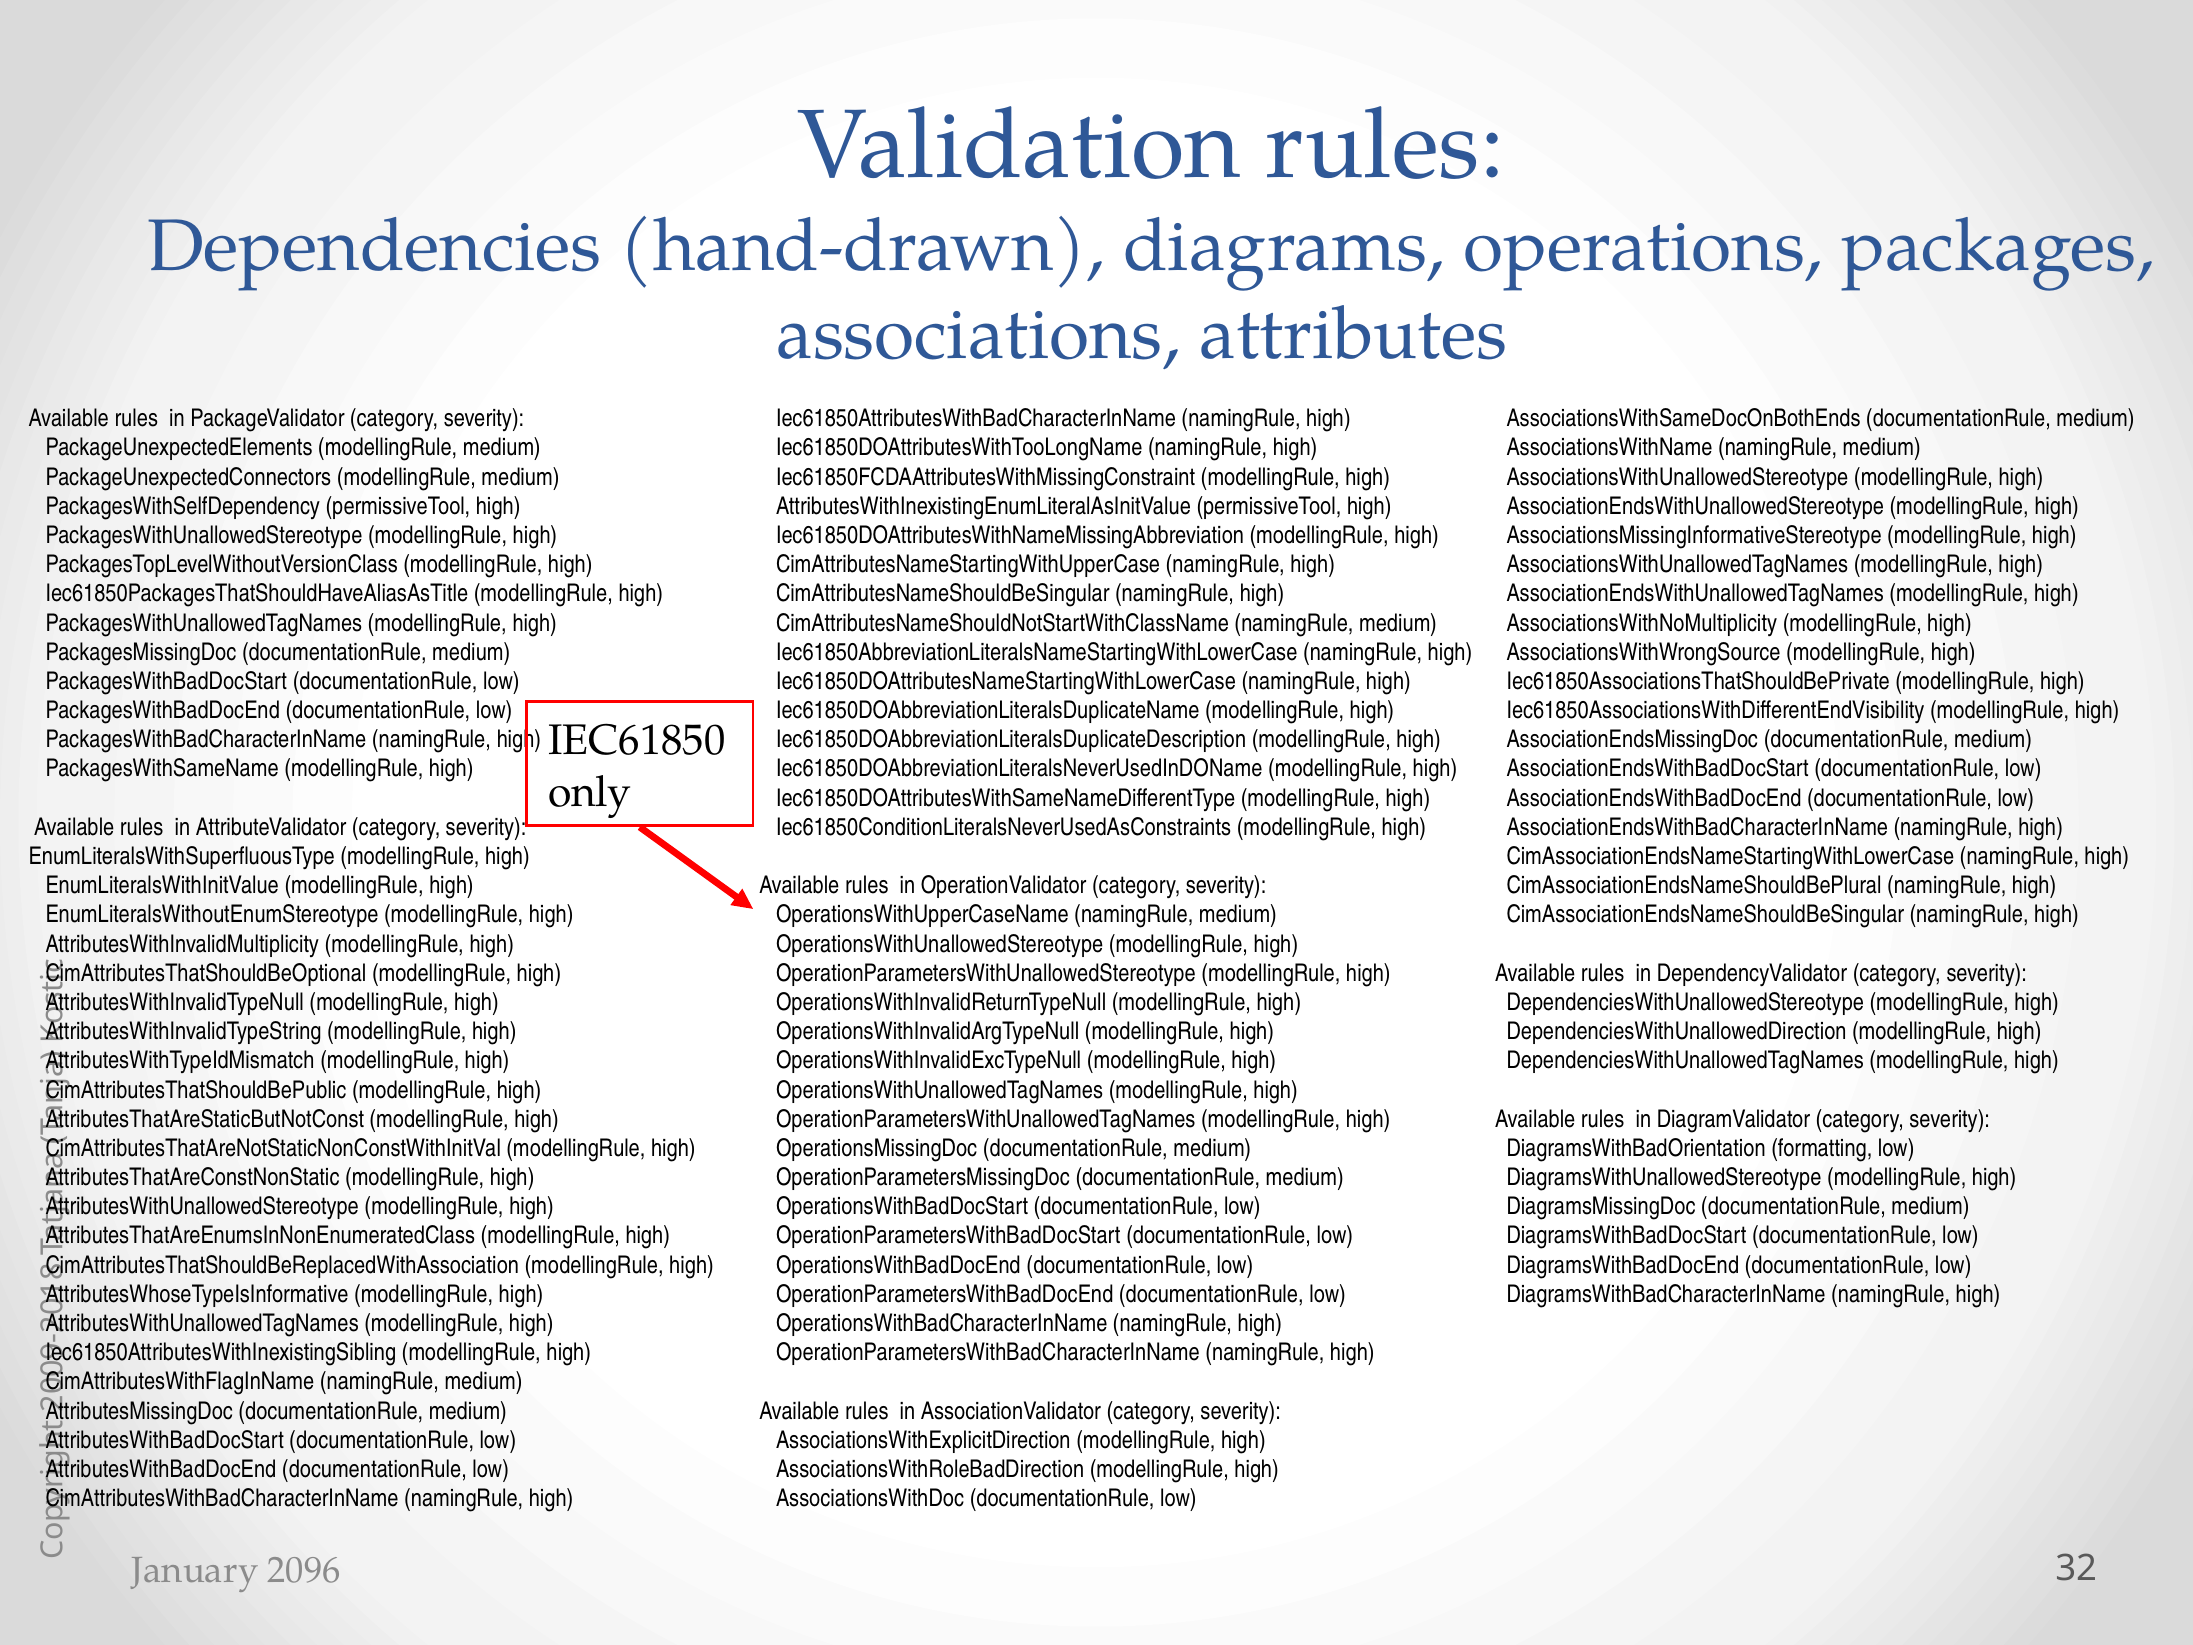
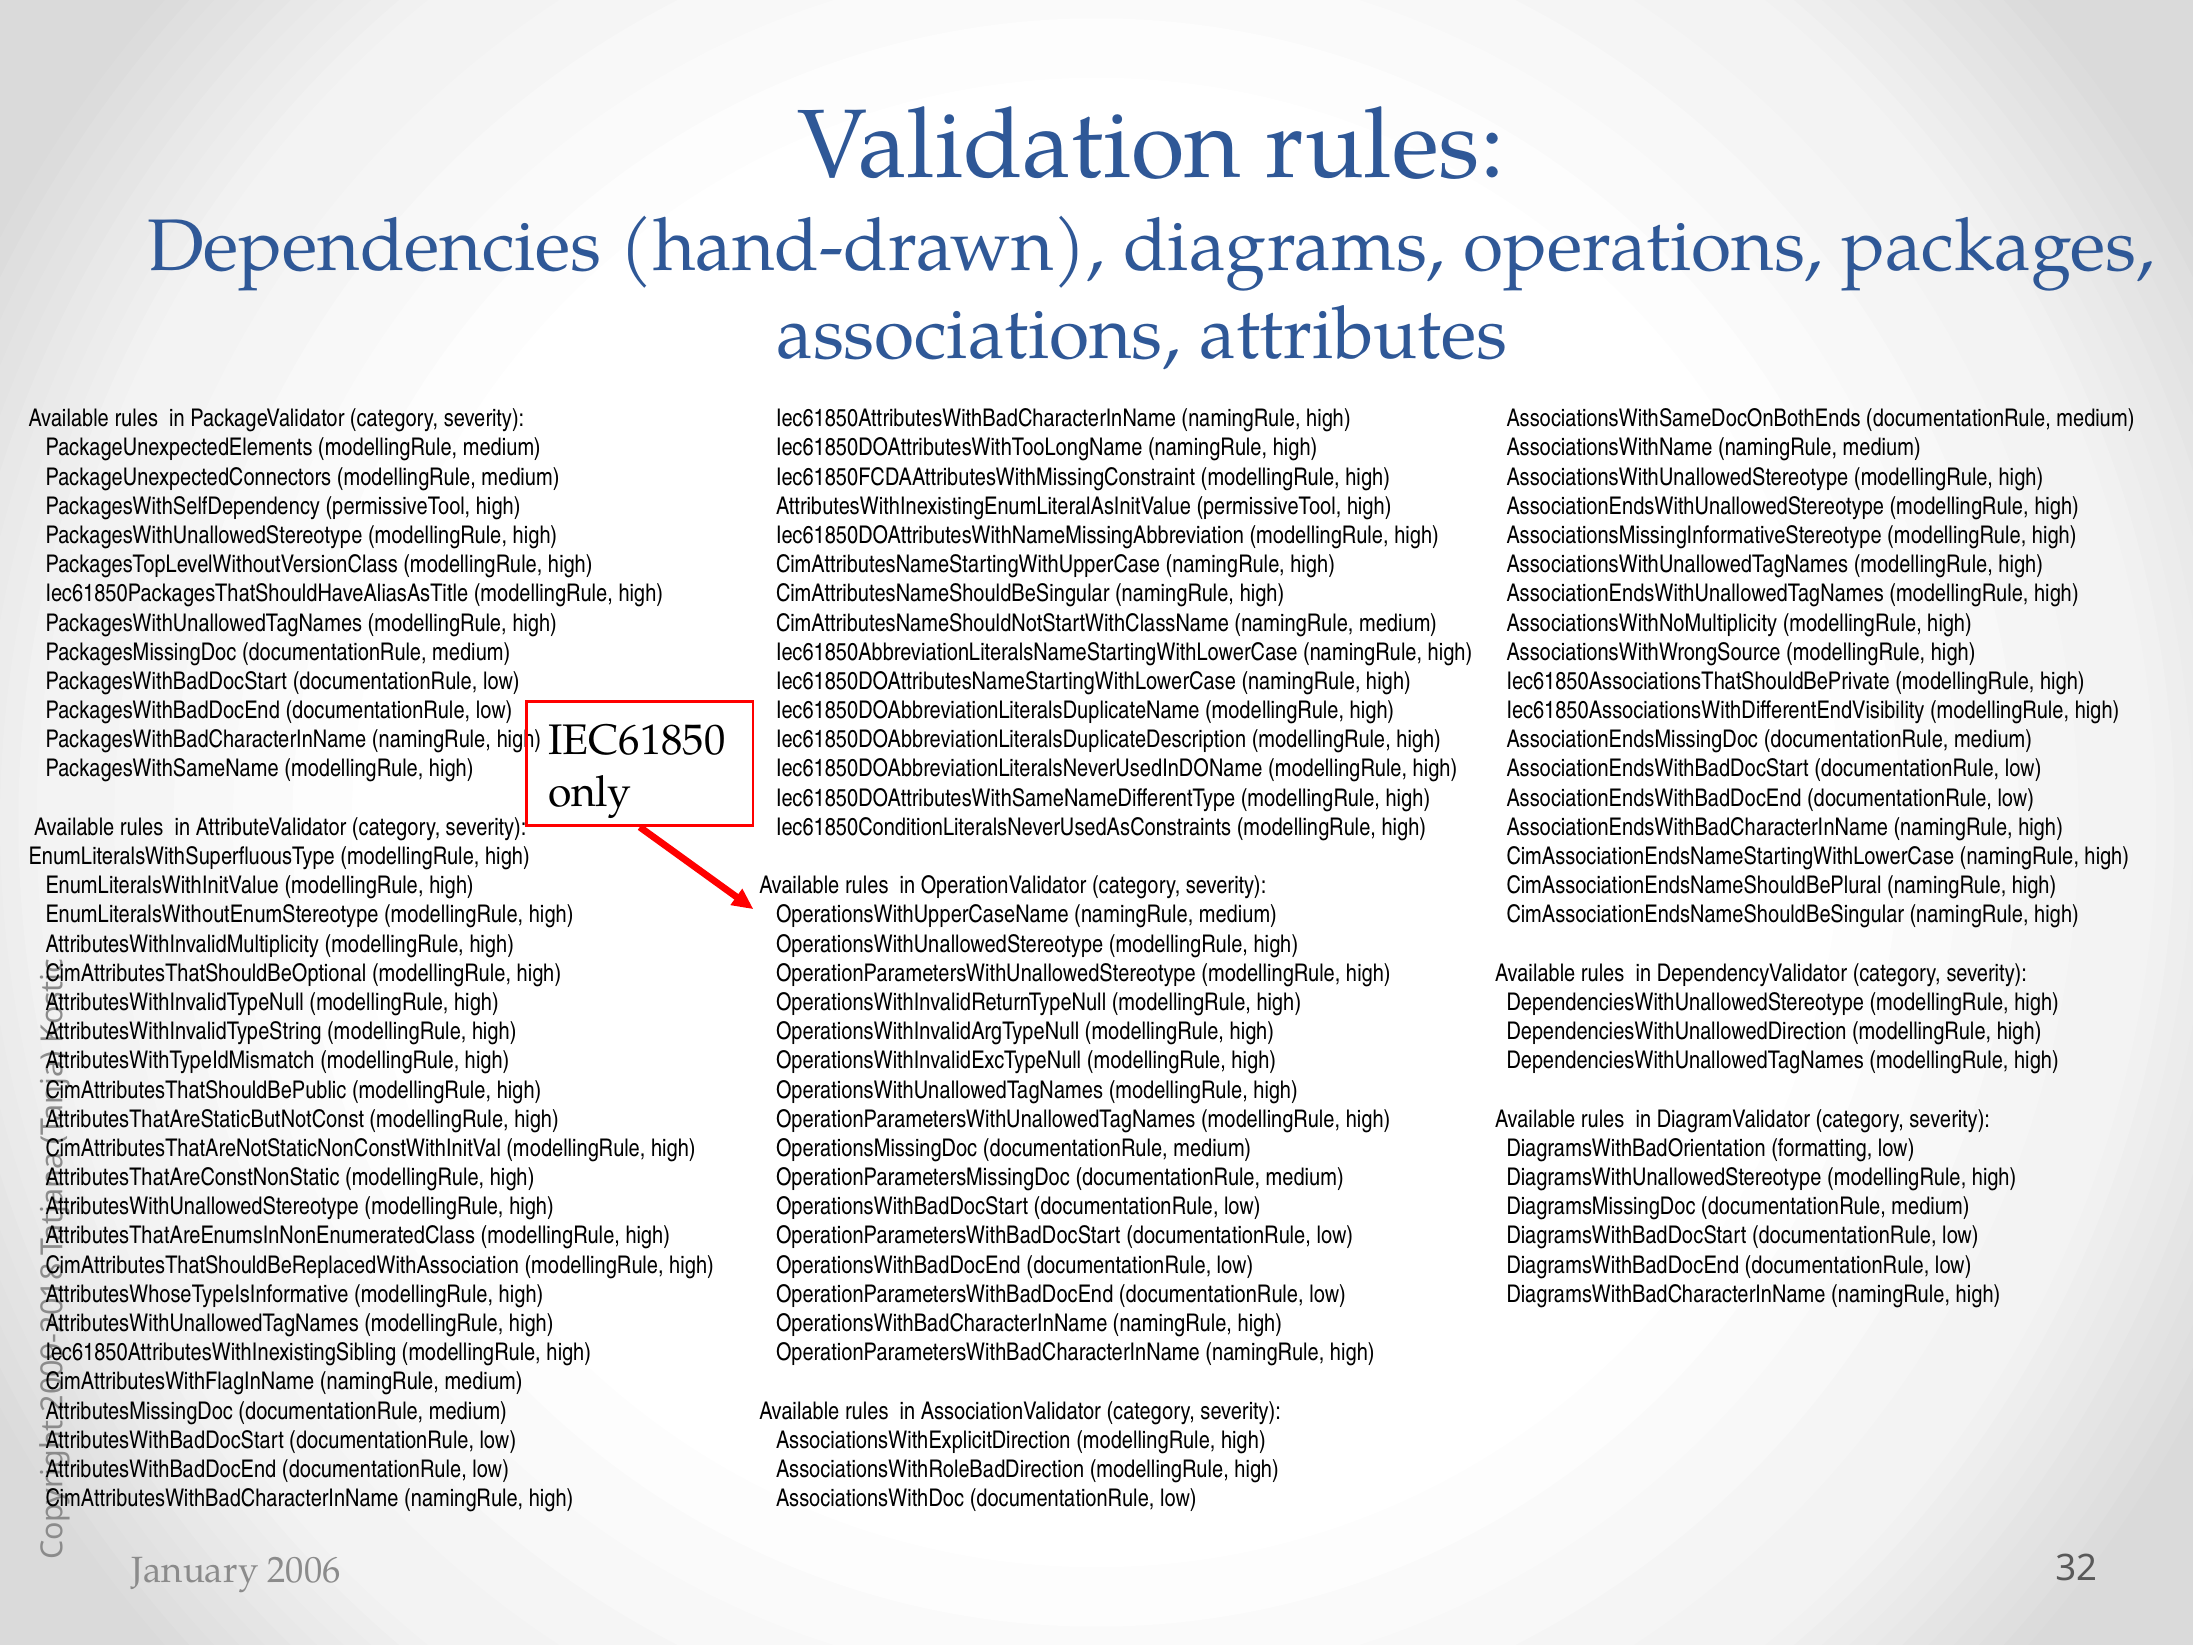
2096: 2096 -> 2006 (304, 1571)
